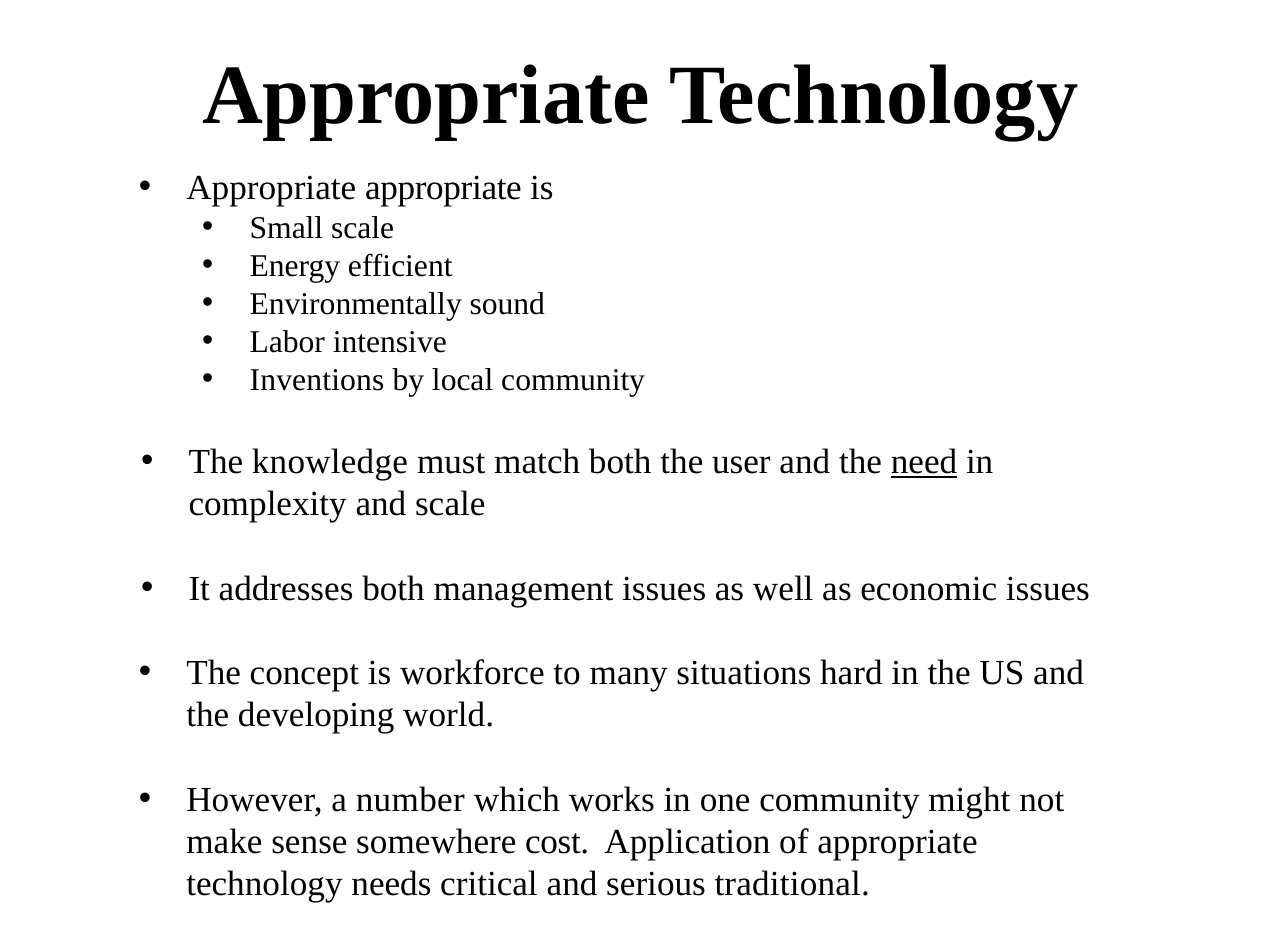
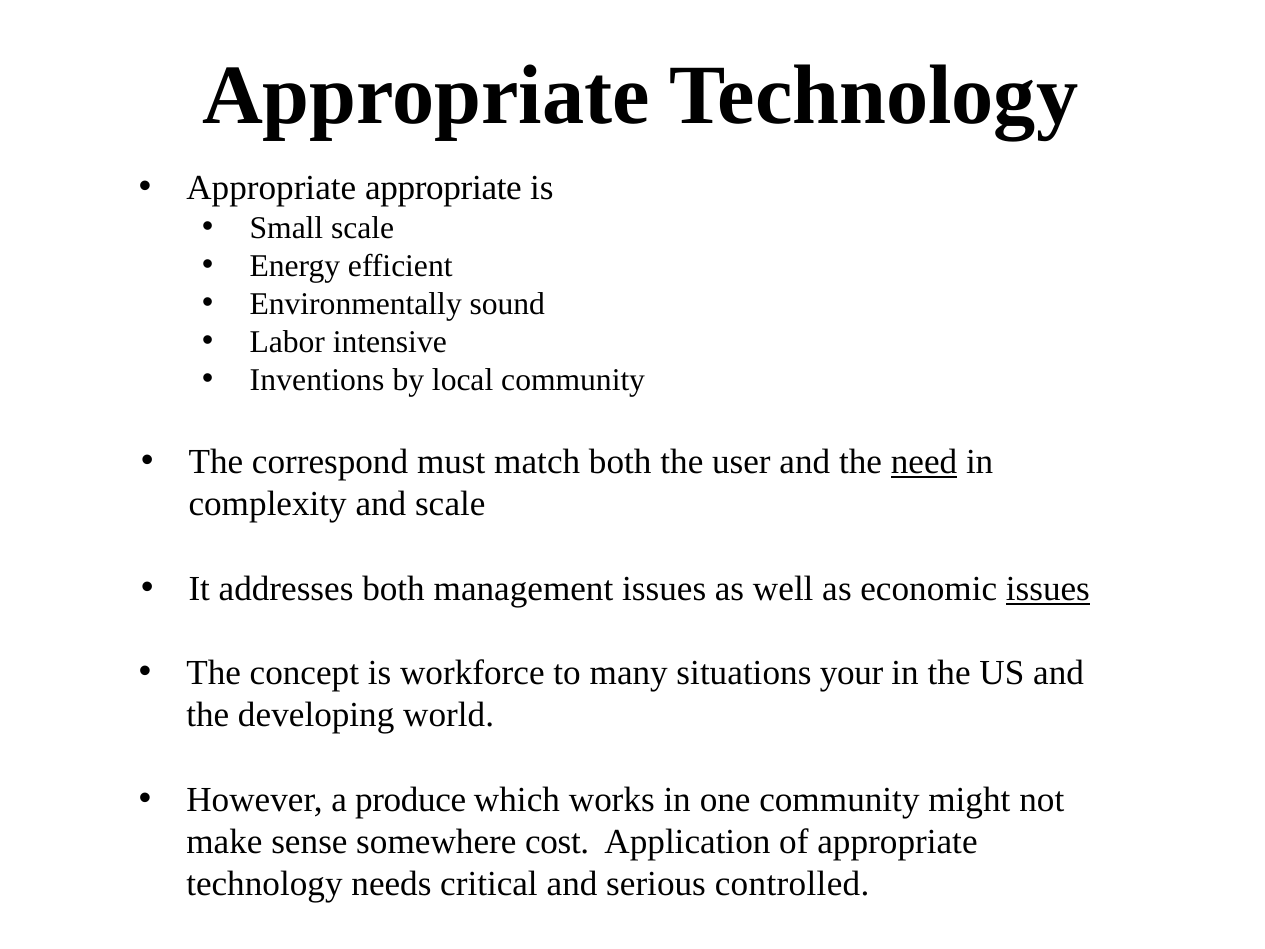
knowledge: knowledge -> correspond (330, 462)
issues underline: none -> present (1048, 589)
hard: hard -> your (852, 673)
number: number -> produce (411, 799)
traditional: traditional -> controlled (792, 884)
